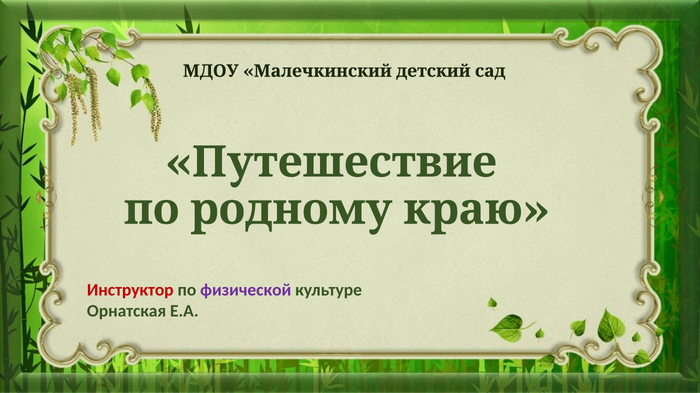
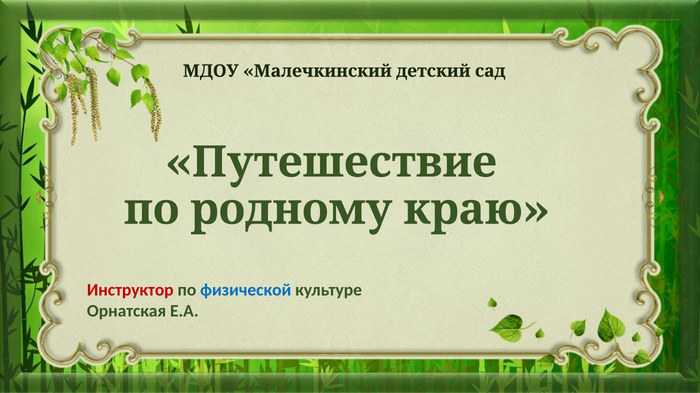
физической colour: purple -> blue (246, 291)
